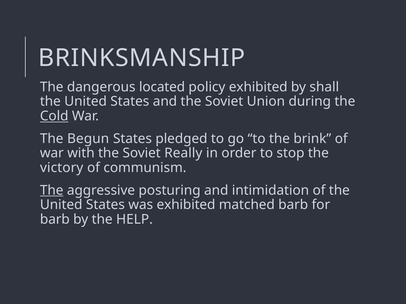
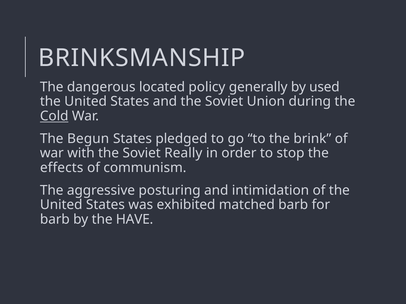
policy exhibited: exhibited -> generally (258, 87)
shall: shall -> used (324, 87)
victory: victory -> effects (62, 168)
The underline: present -> none (52, 191)
HELP: HELP -> HAVE (135, 220)
